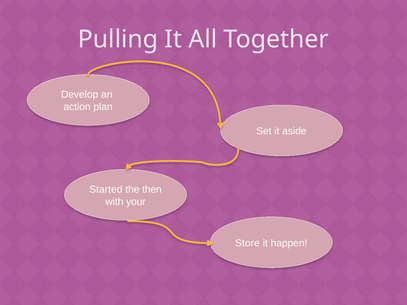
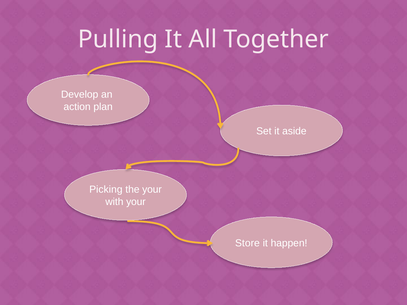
Started: Started -> Picking (106, 190)
the then: then -> your (152, 190)
